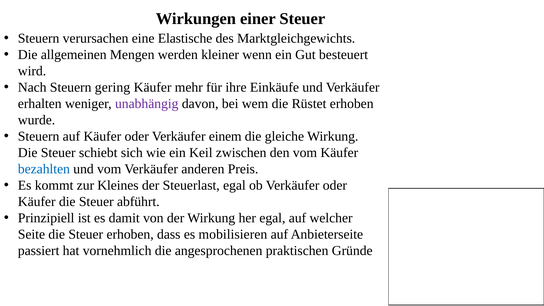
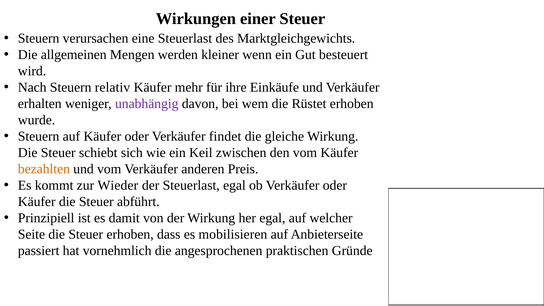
eine Elastische: Elastische -> Steuerlast (185, 38)
gering: gering -> relativ (113, 87)
einem: einem -> findet (225, 136)
bezahlten colour: blue -> orange (44, 169)
Kleines: Kleines -> Wieder (118, 185)
